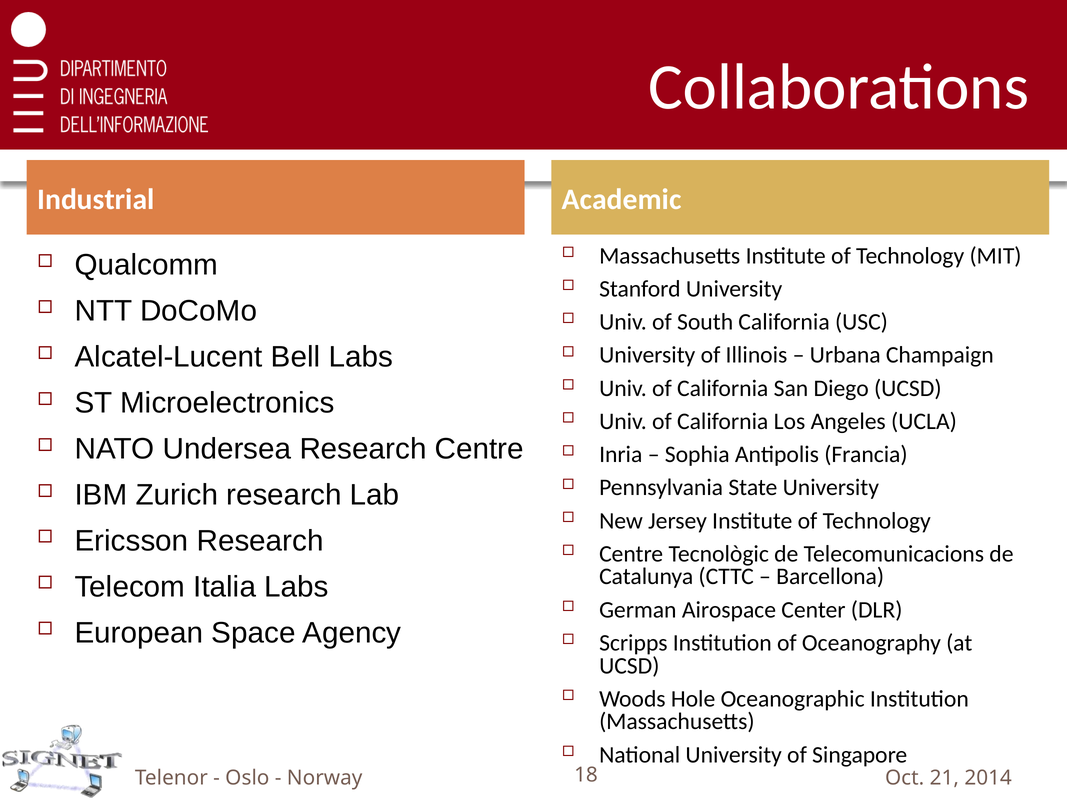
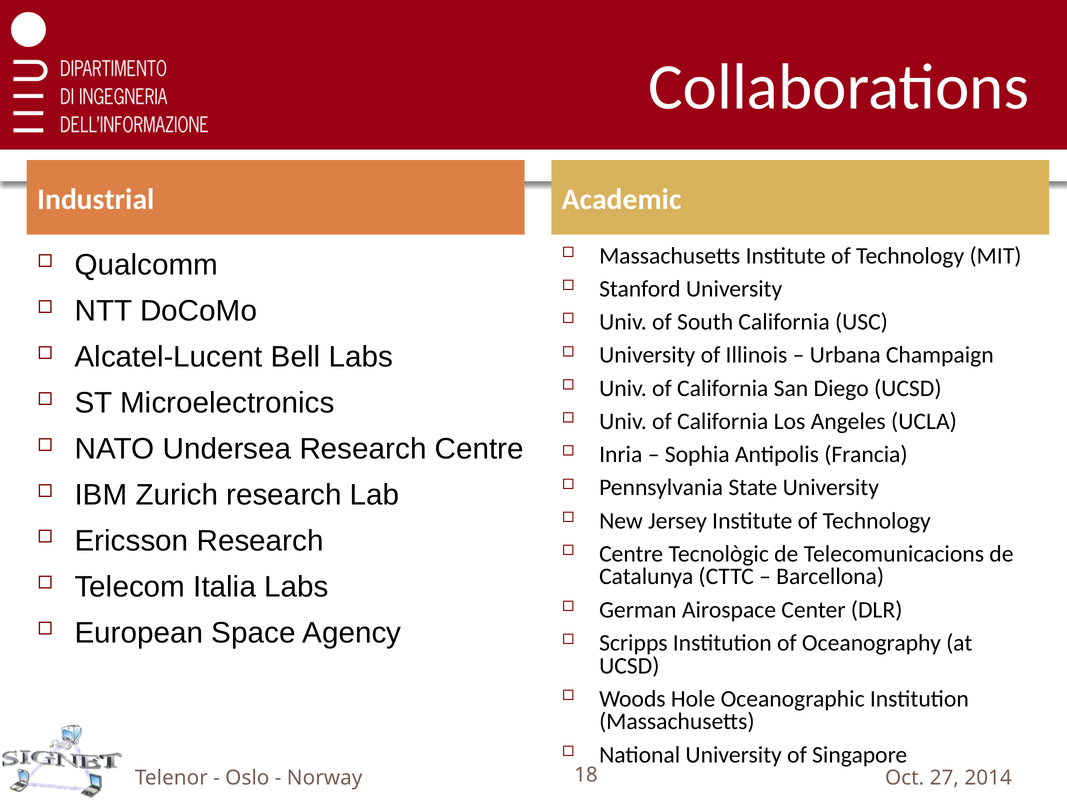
21: 21 -> 27 (944, 778)
